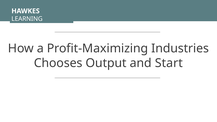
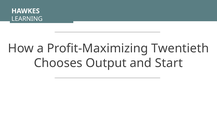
Industries: Industries -> Twentieth (180, 48)
